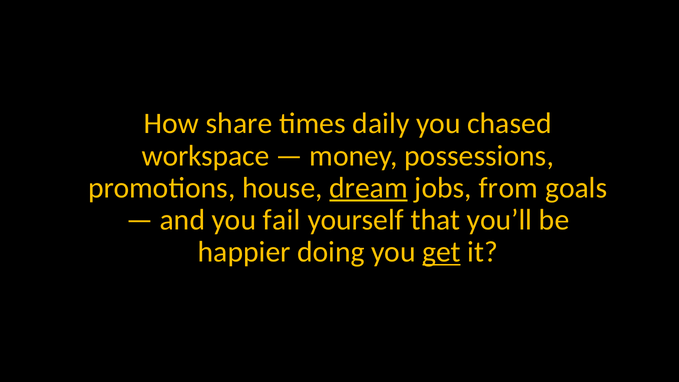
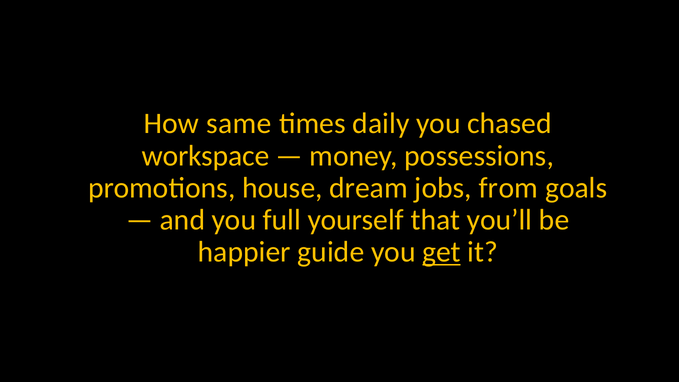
share: share -> same (239, 124)
dream underline: present -> none (369, 188)
fail: fail -> full (282, 220)
doing: doing -> guide (331, 252)
